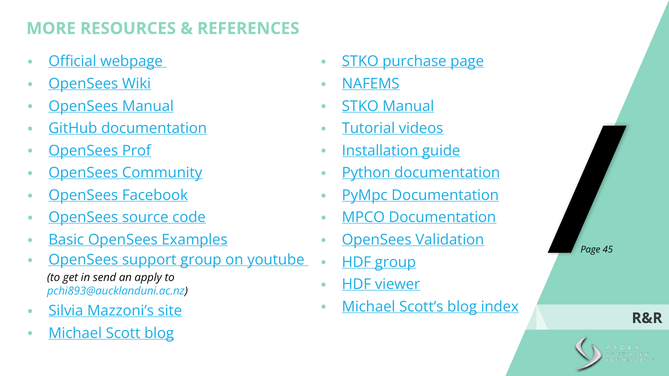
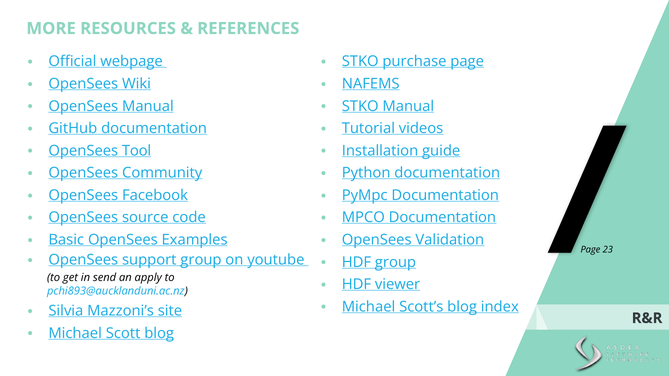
Prof: Prof -> Tool (137, 151)
45: 45 -> 23 (608, 250)
